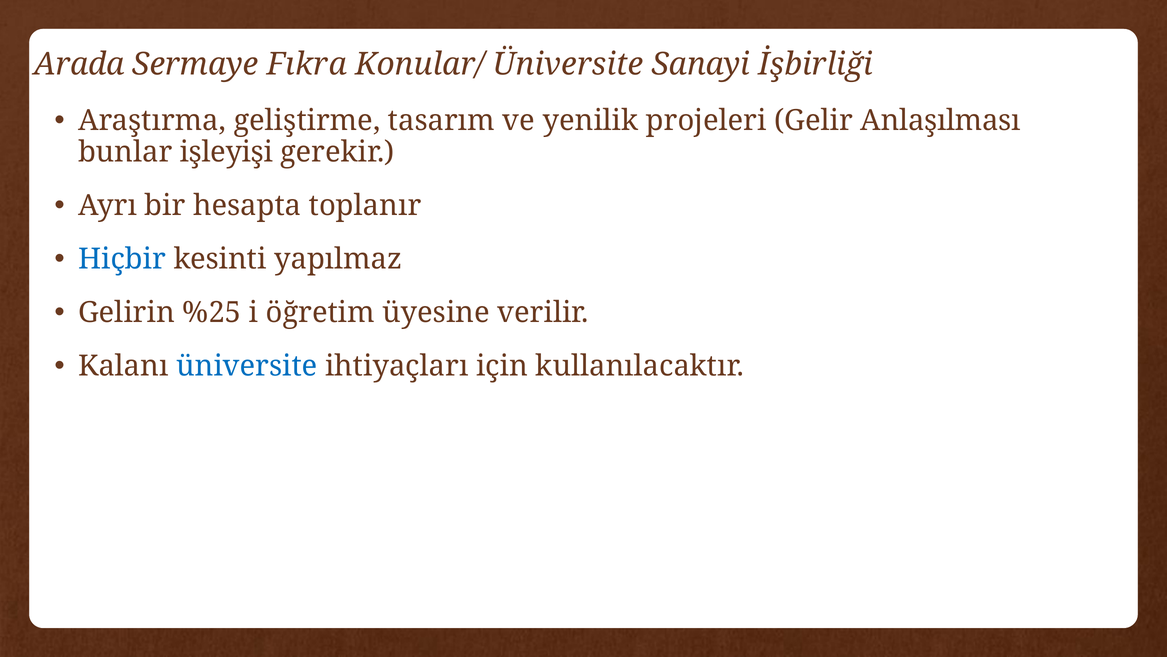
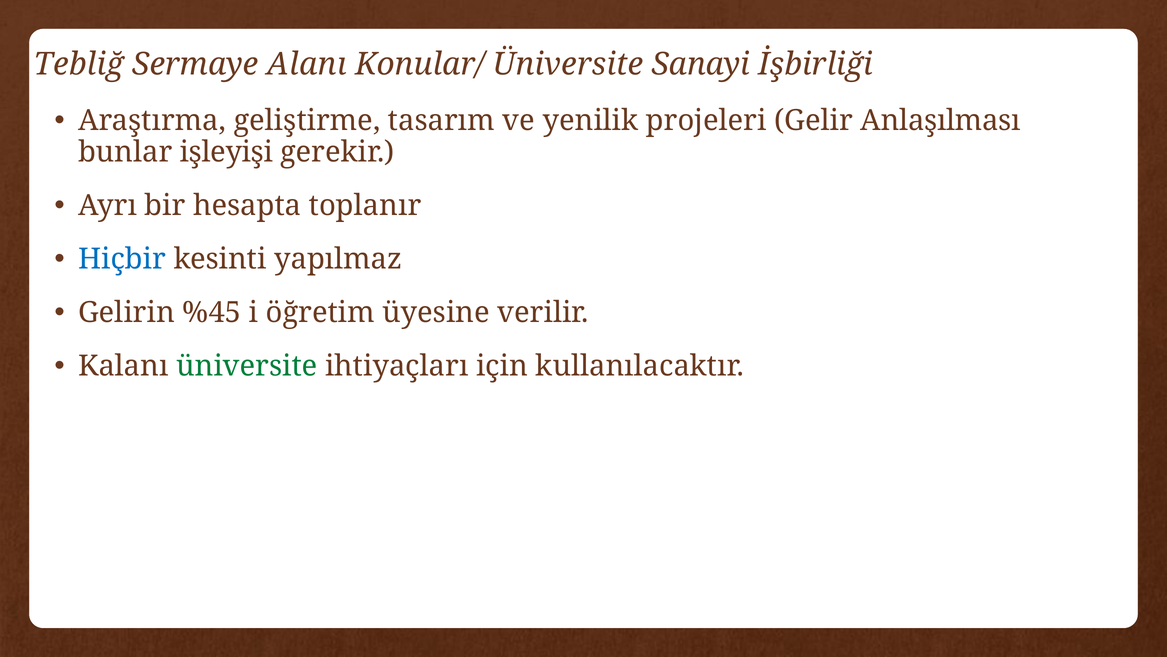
Arada: Arada -> Tebliğ (79, 64)
Fıkra: Fıkra -> Alanı (307, 64)
%25: %25 -> %45 (212, 312)
üniversite colour: blue -> green (247, 366)
